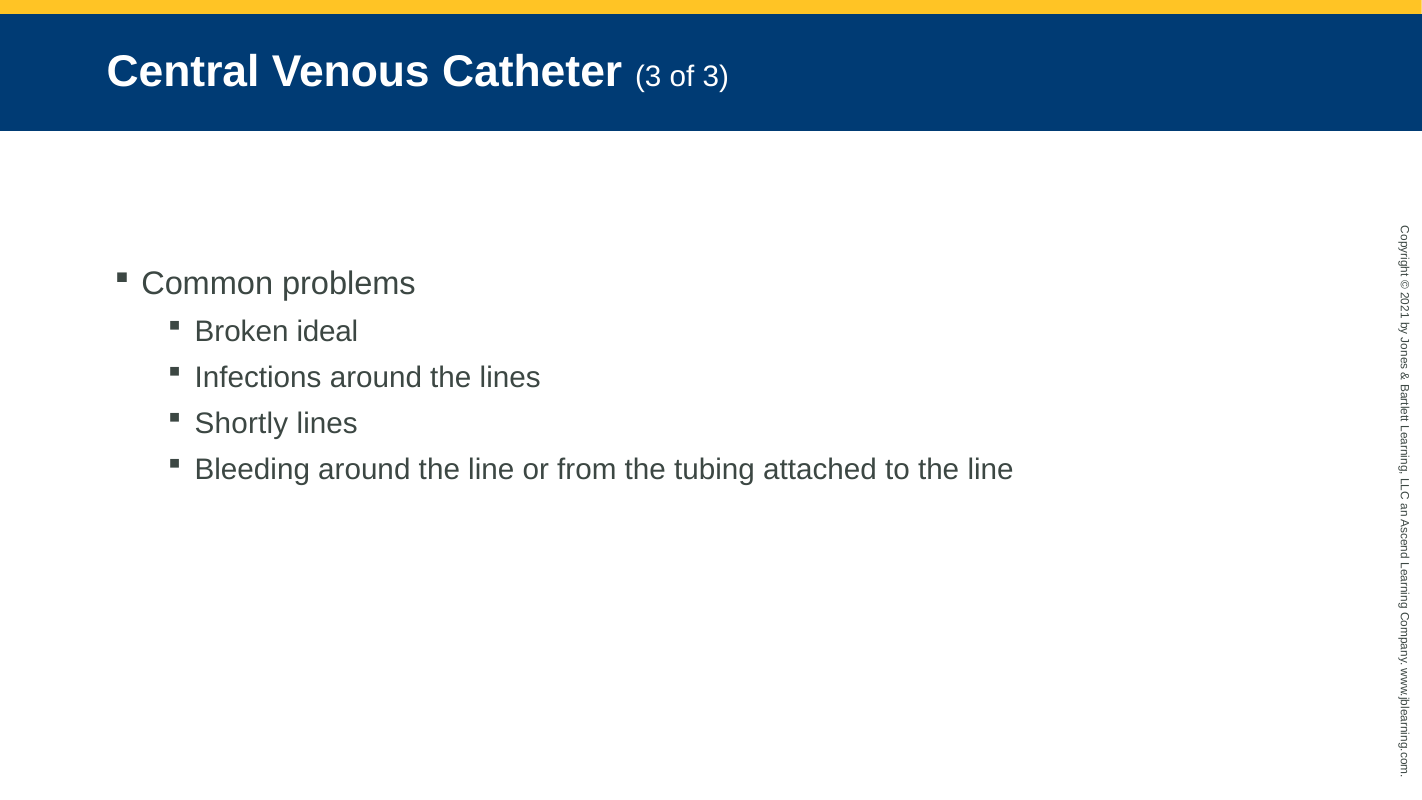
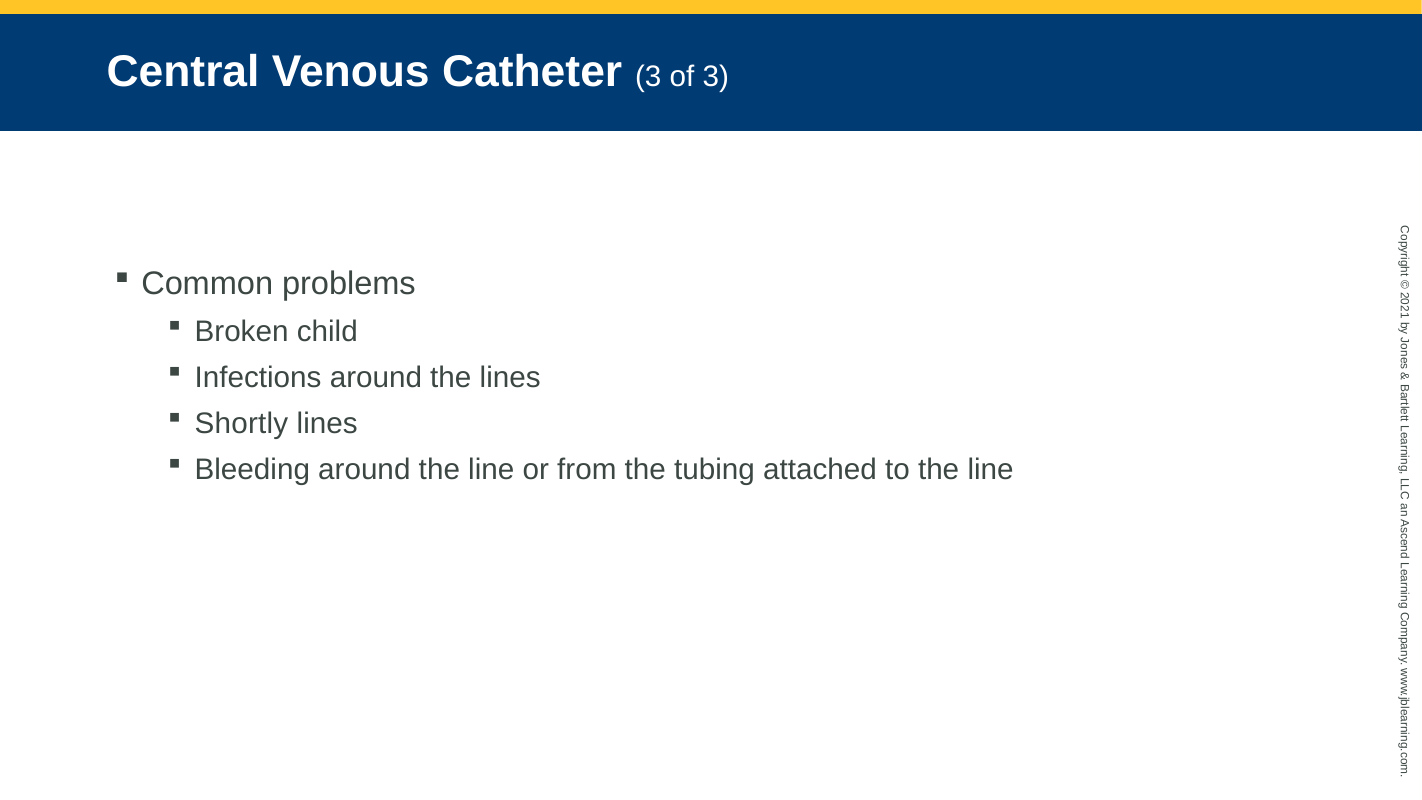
ideal: ideal -> child (327, 332)
